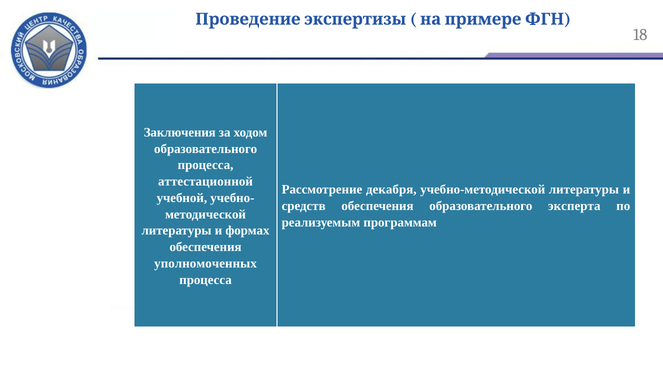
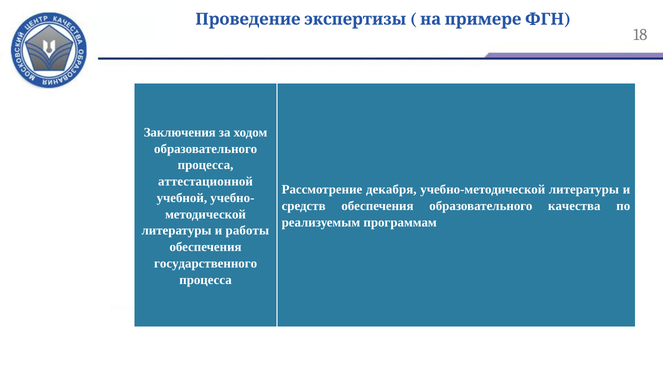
эксперта: эксперта -> качества (574, 206)
формах: формах -> работы (247, 231)
уполномоченных: уполномоченных -> государственного (206, 263)
